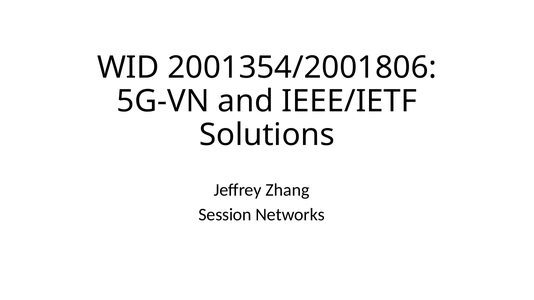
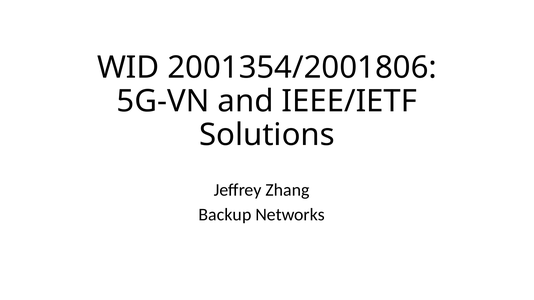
Session: Session -> Backup (225, 215)
